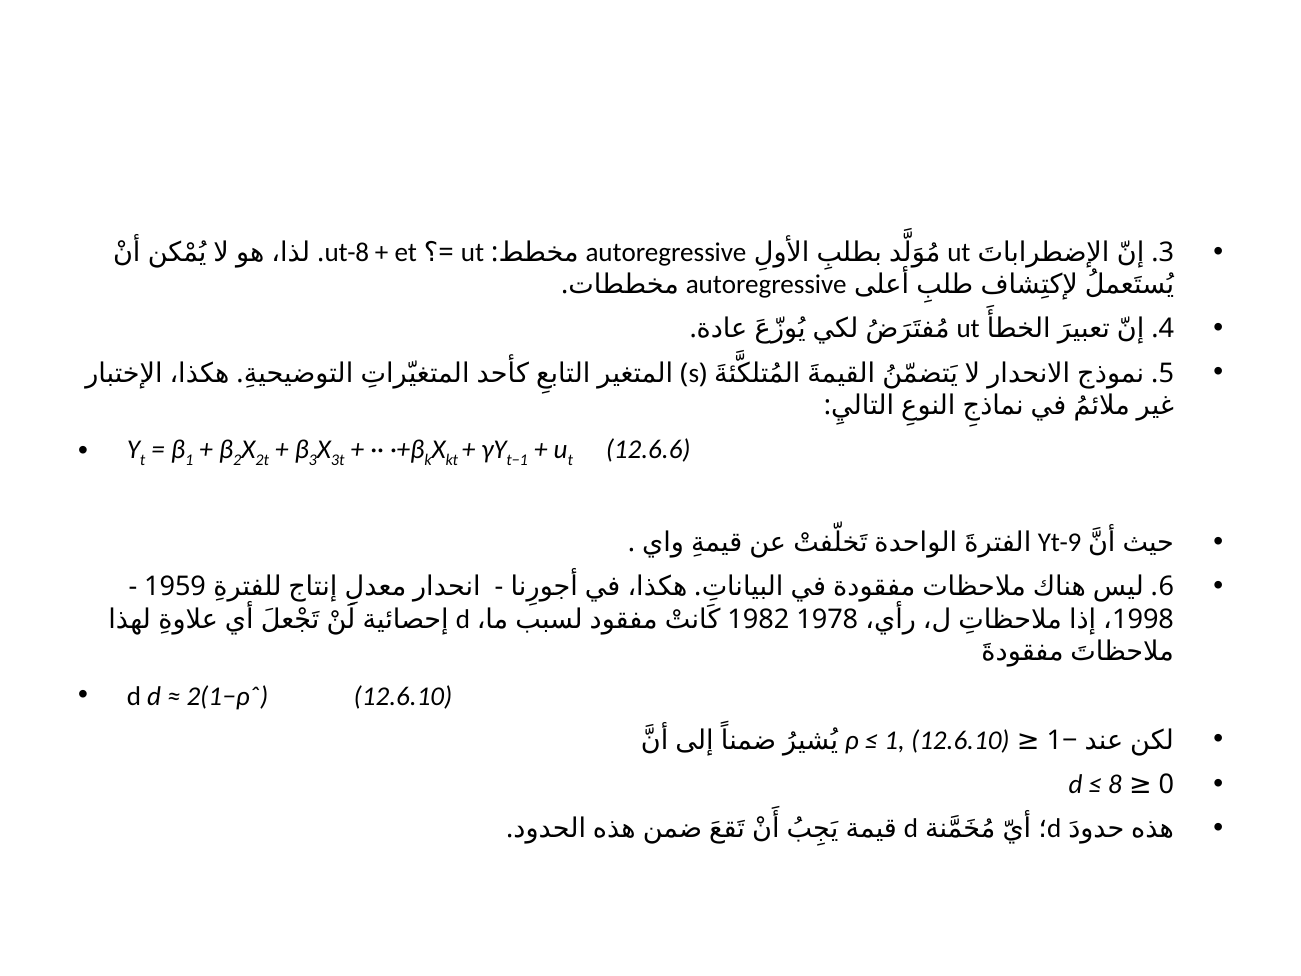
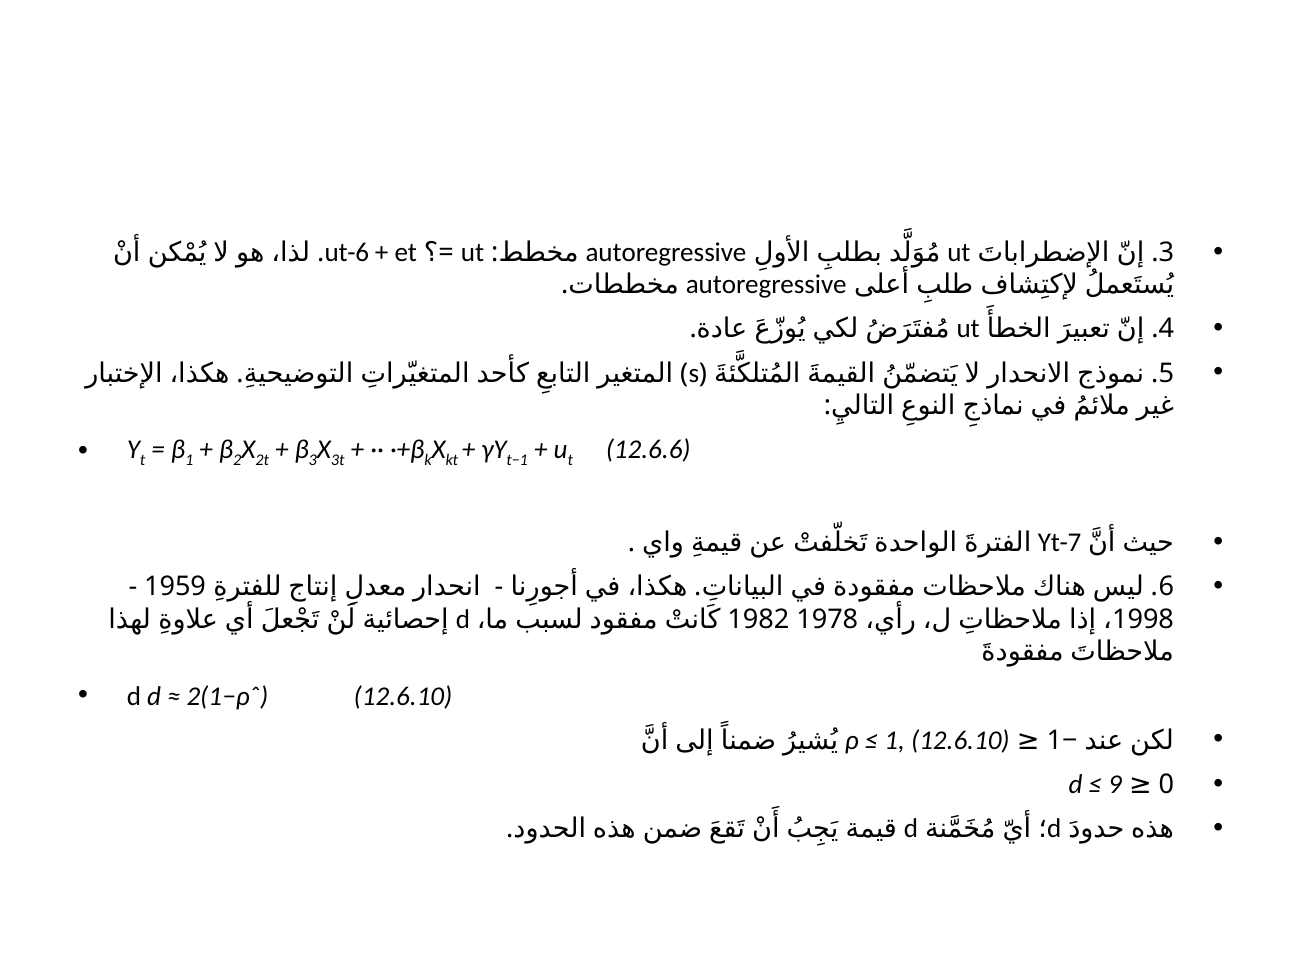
ut-8: ut-8 -> ut-6 (347, 252)
Yt-9: Yt-9 -> Yt-7 (1060, 543)
8: 8 -> 9 (1115, 784)
